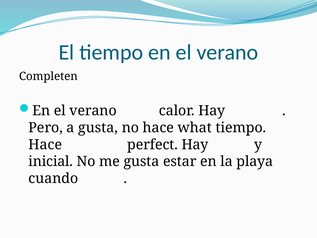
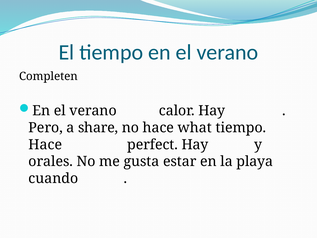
a gusta: gusta -> share (98, 128)
inicial: inicial -> orales (51, 161)
